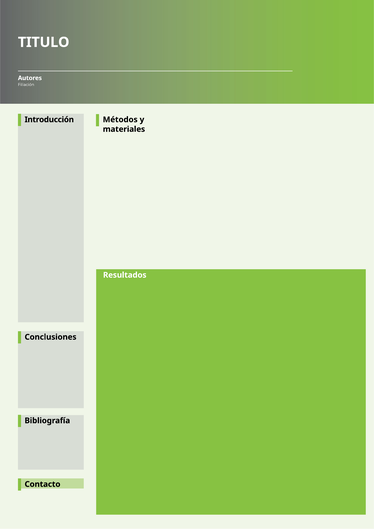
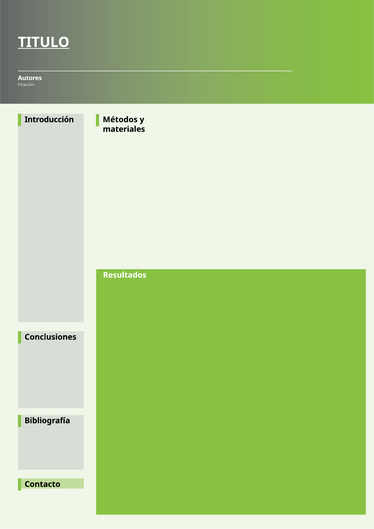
TITULO underline: none -> present (44, 42)
